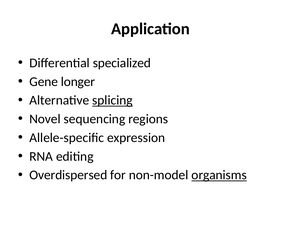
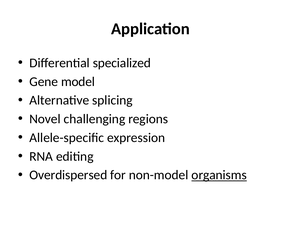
longer: longer -> model (78, 82)
splicing underline: present -> none (112, 101)
sequencing: sequencing -> challenging (94, 119)
